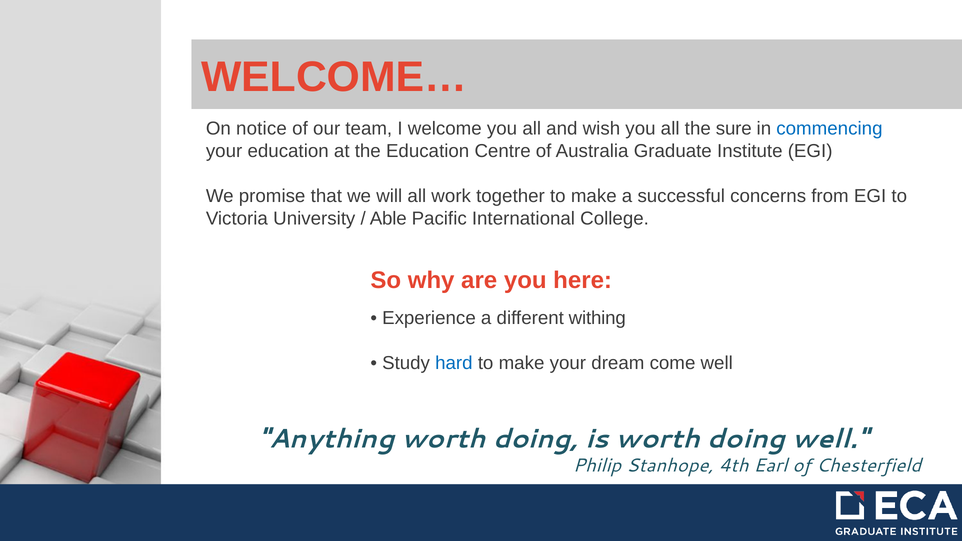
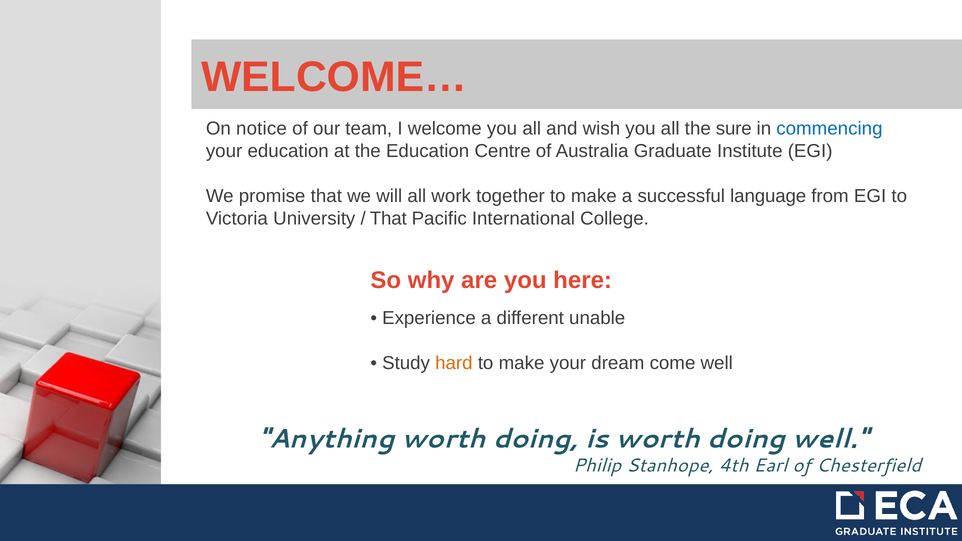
concerns: concerns -> language (768, 196)
Able: Able -> That (388, 219)
withing: withing -> unable (597, 318)
hard colour: blue -> orange (454, 363)
